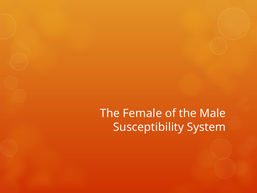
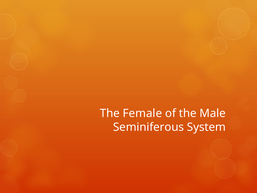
Susceptibility: Susceptibility -> Seminiferous (149, 127)
